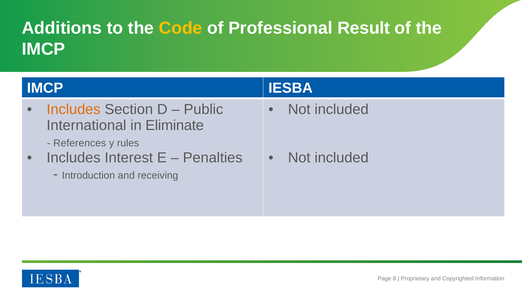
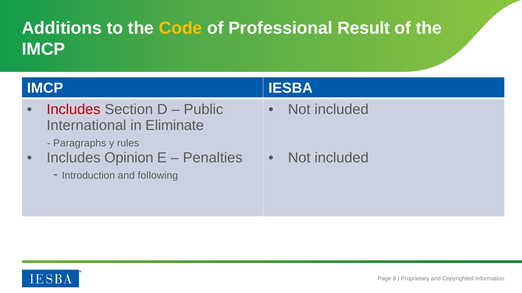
Includes colour: orange -> red (74, 110)
References: References -> Paragraphs (80, 143)
Interest: Interest -> Opinion (129, 158)
receiving: receiving -> following (158, 176)
